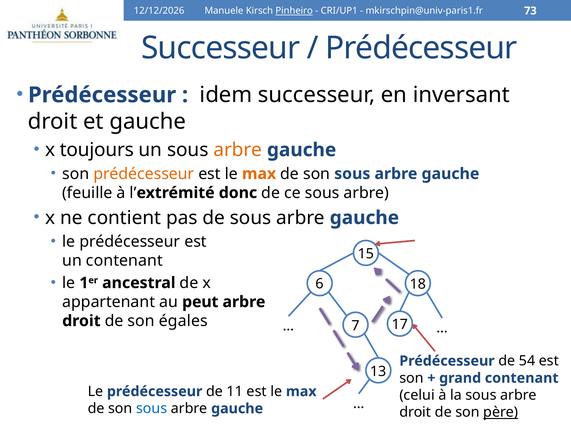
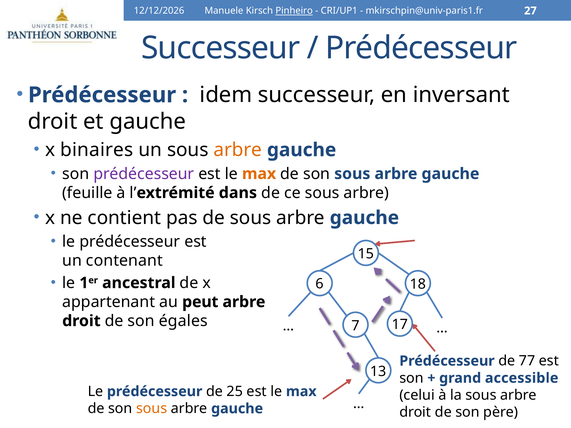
73: 73 -> 27 (530, 11)
toujours: toujours -> binaires (97, 150)
prédécesseur colour: orange -> purple (144, 174)
donc: donc -> dans (238, 193)
54: 54 -> 77 (527, 361)
grand contenant: contenant -> accessible (522, 378)
11: 11 -> 25 (235, 392)
sous colour: blue -> orange (152, 409)
père underline: present -> none (501, 413)
